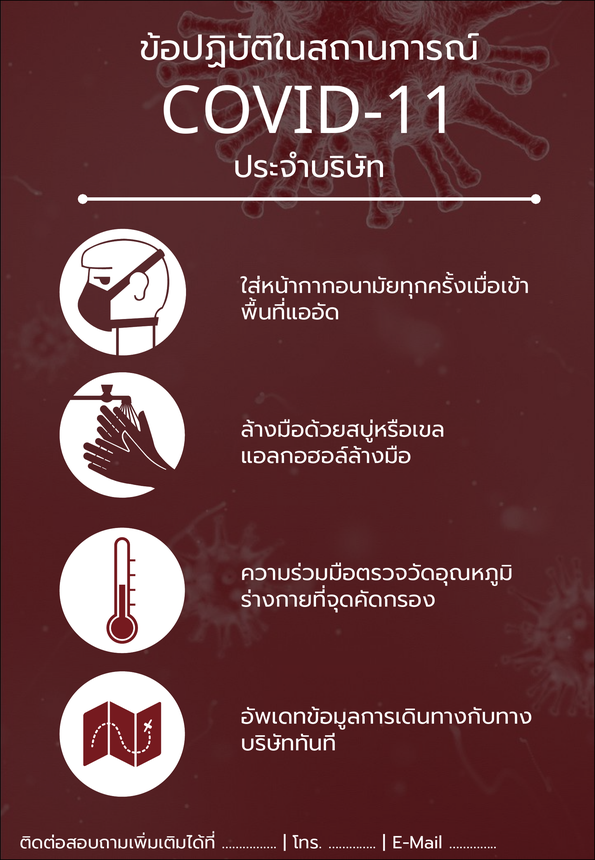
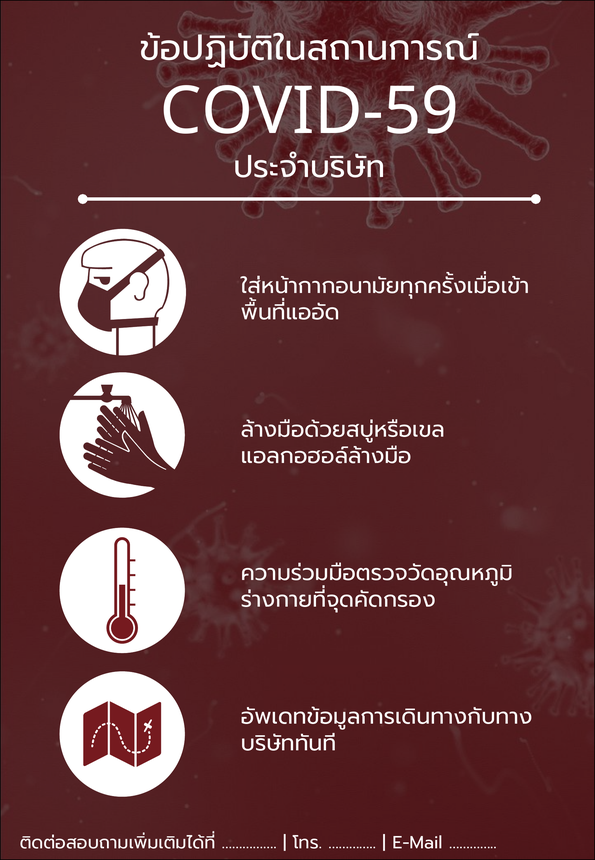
COVID-11: COVID-11 -> COVID-59 (309, 111)
